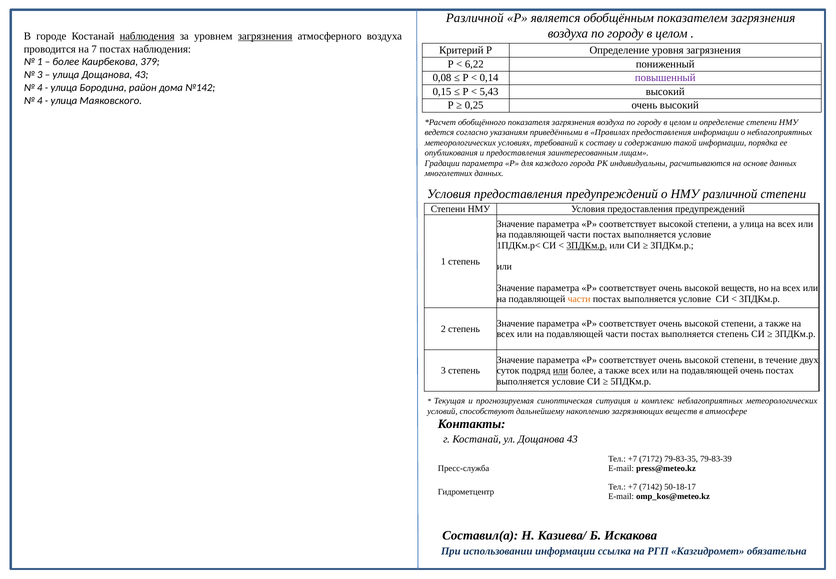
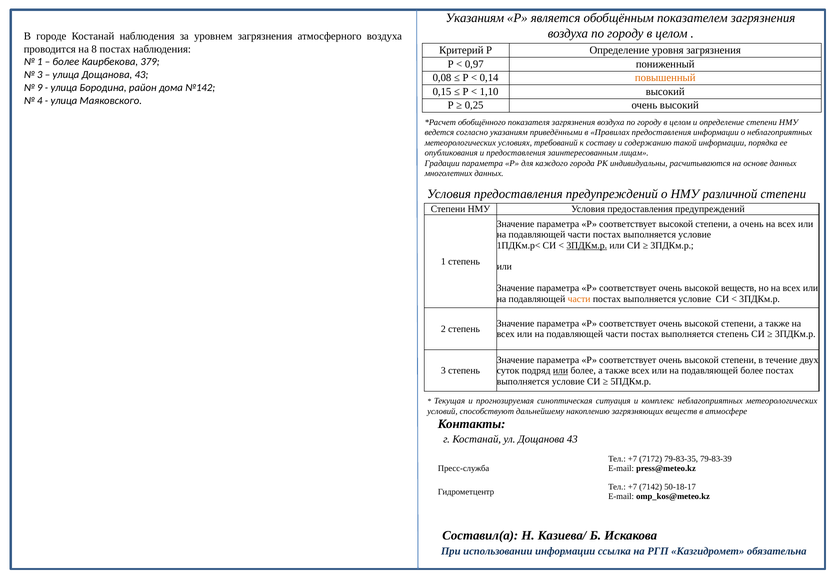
Различной: Различной -> Указаниям (475, 18)
наблюдения underline: present -> none (147, 36)
загрязнения underline: present -> none (265, 36)
7: 7 -> 8 (94, 49)
6,22: 6,22 -> 0,97 (474, 64)
повышенный colour: purple -> orange (665, 78)
4: 4 -> 9 (40, 88)
5,43: 5,43 -> 1,10 (489, 92)
а улица: улица -> очень (752, 224)
подавляющей очень: очень -> более (752, 371)
